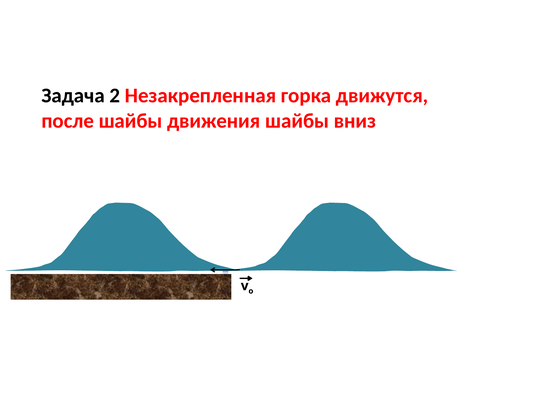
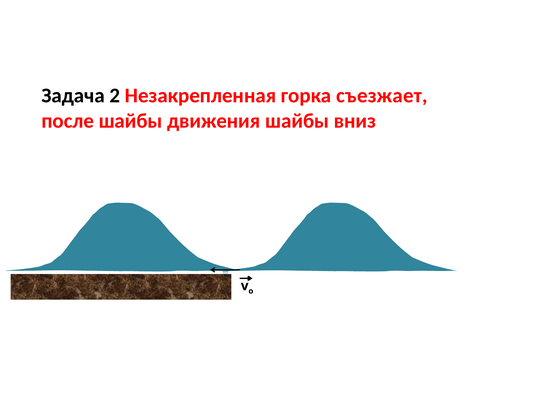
движутся: движутся -> съезжает (382, 96)
